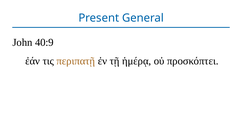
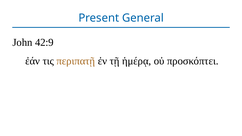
40:9: 40:9 -> 42:9 (44, 42)
